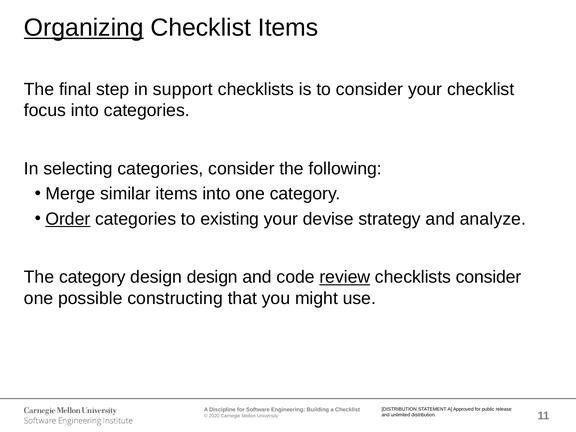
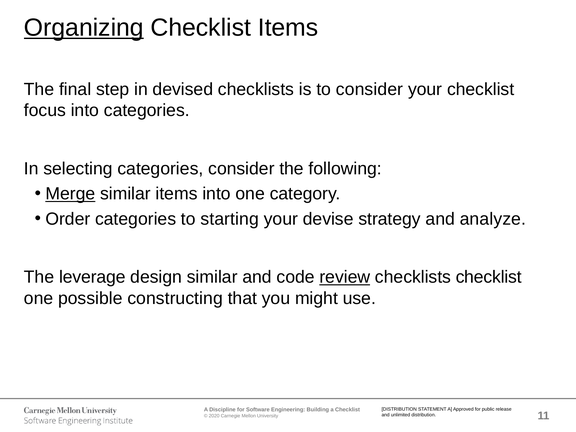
support: support -> devised (183, 89)
Merge underline: none -> present (70, 194)
Order underline: present -> none (68, 219)
existing: existing -> starting (230, 219)
The category: category -> leverage (92, 277)
design design: design -> similar (212, 277)
checklists consider: consider -> checklist (489, 277)
